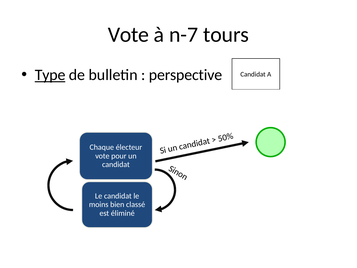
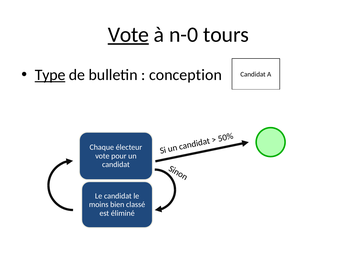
Vote underline: none -> present (128, 35)
n-7: n-7 -> n-0 (184, 35)
perspective: perspective -> conception (185, 75)
